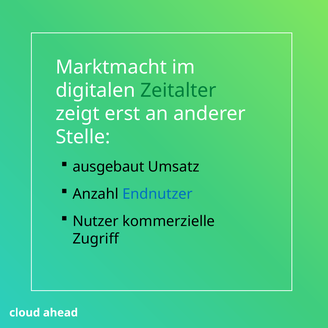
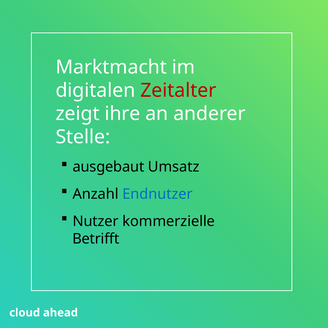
Zeitalter colour: green -> red (178, 90)
erst: erst -> ihre (122, 114)
Zugriff: Zugriff -> Betrifft (96, 239)
